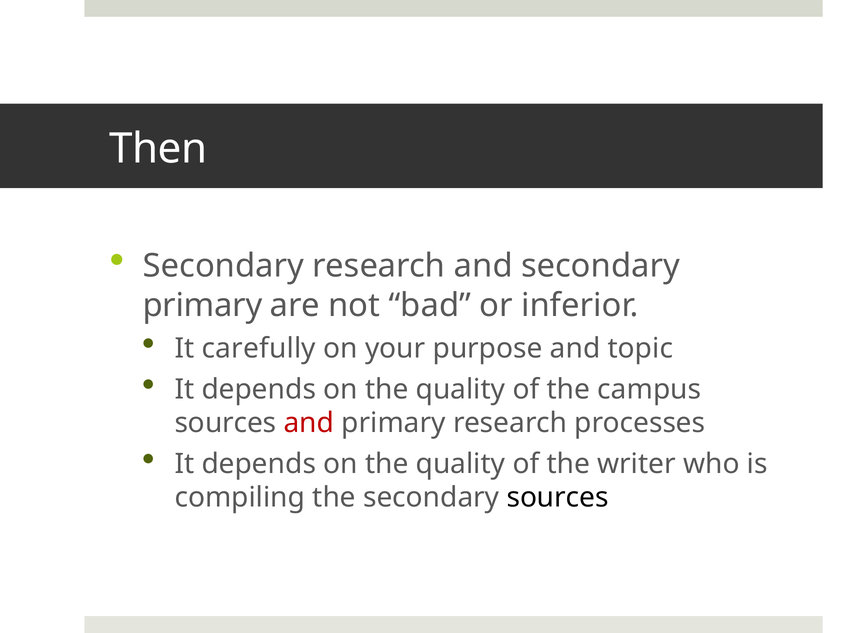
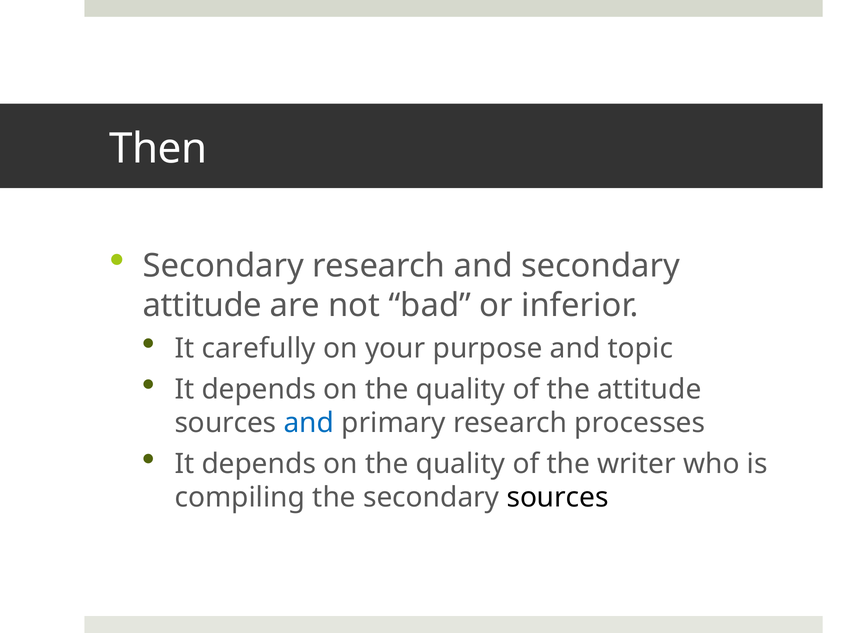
primary: primary -> attitude (202, 305)
the campus: campus -> attitude (649, 389)
and colour: red -> blue (309, 423)
